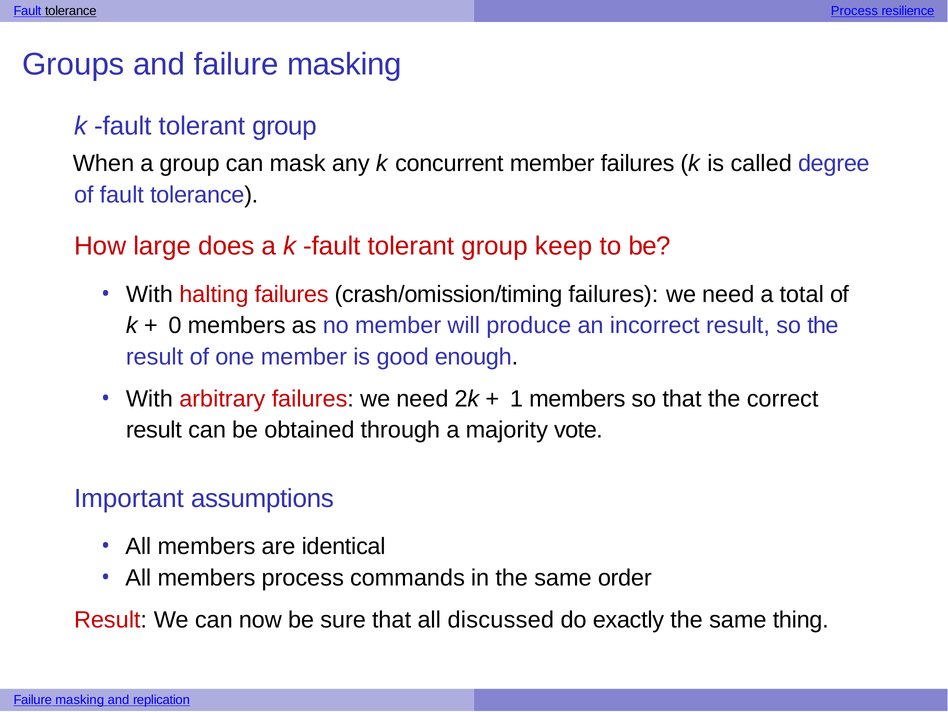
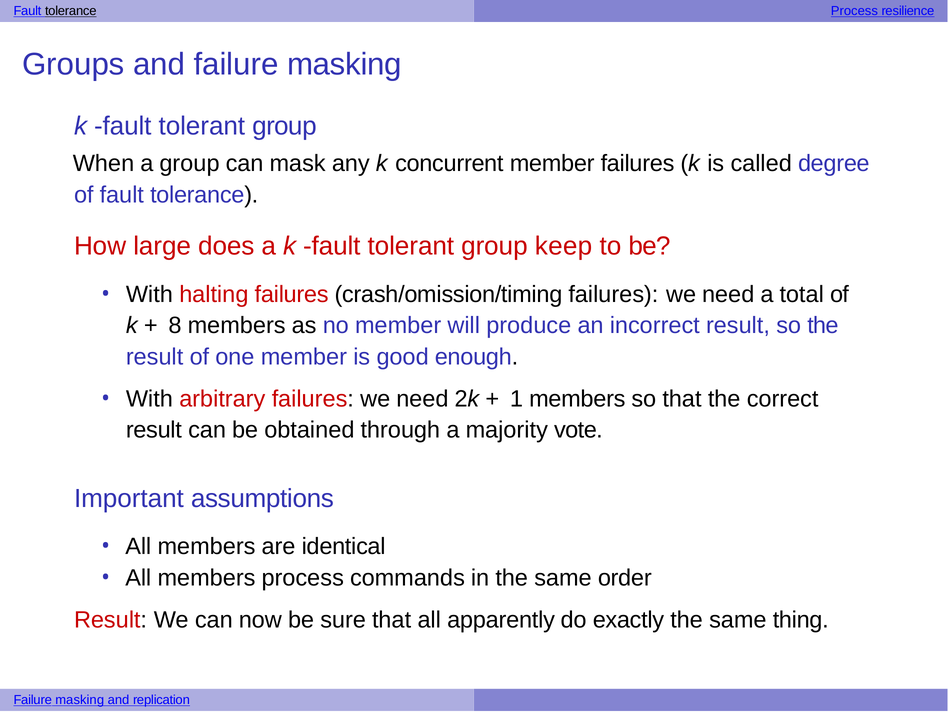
0: 0 -> 8 (175, 326)
discussed: discussed -> apparently (501, 620)
